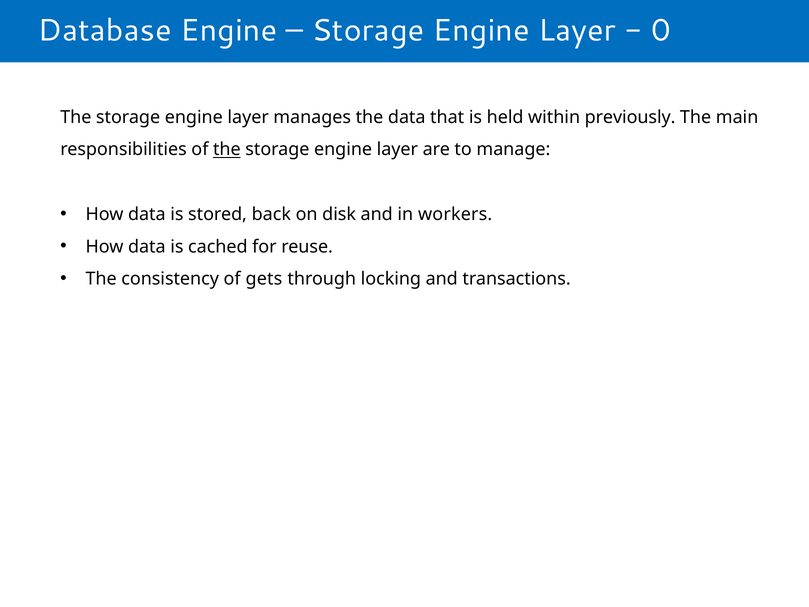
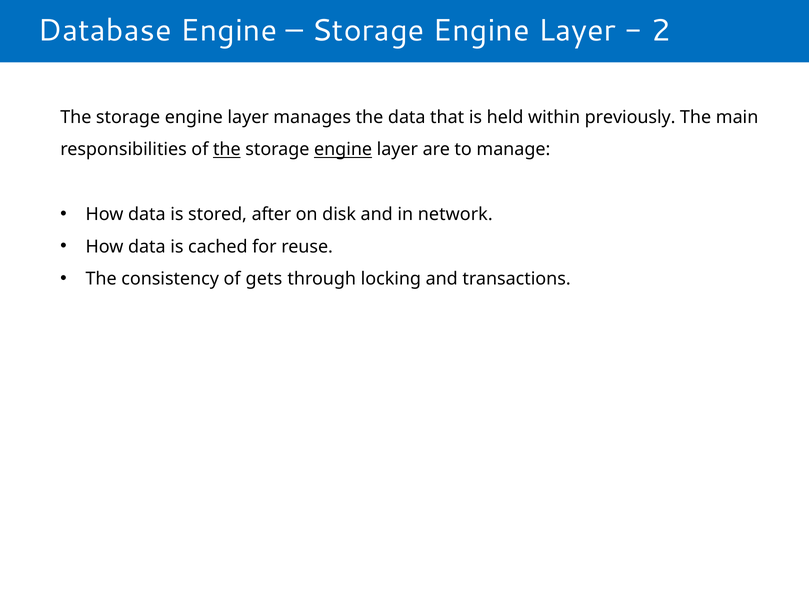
0: 0 -> 2 (661, 30)
engine underline: none -> present (343, 150)
back: back -> after (271, 214)
workers: workers -> network (455, 214)
